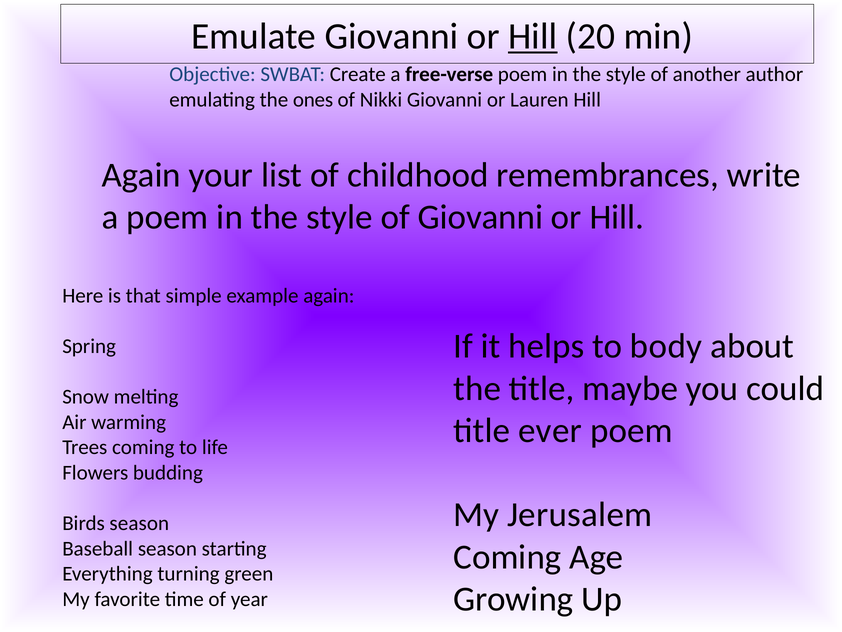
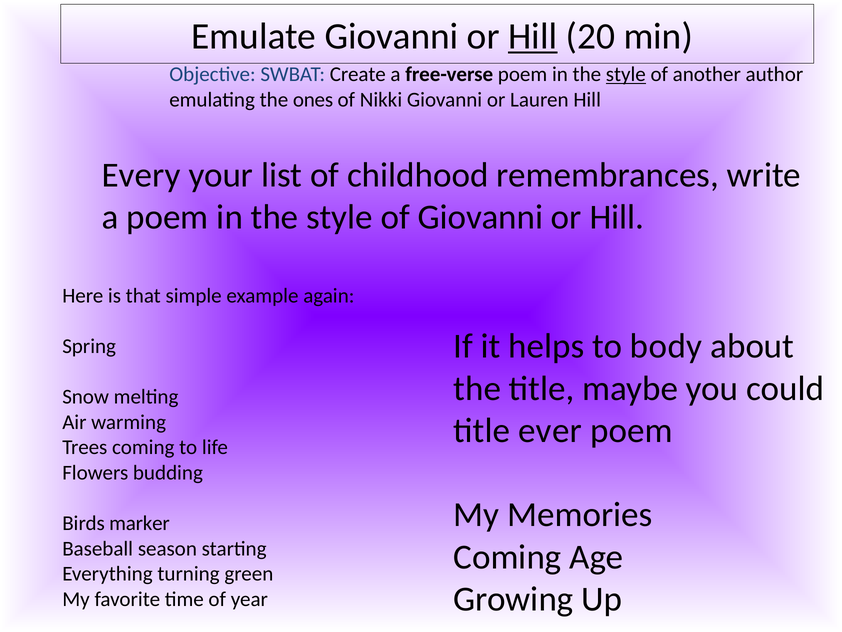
style underline: none -> present (626, 74)
Again: Again -> Every (141, 175)
Jerusalem: Jerusalem -> Memories (580, 514)
Birds season: season -> marker (139, 523)
